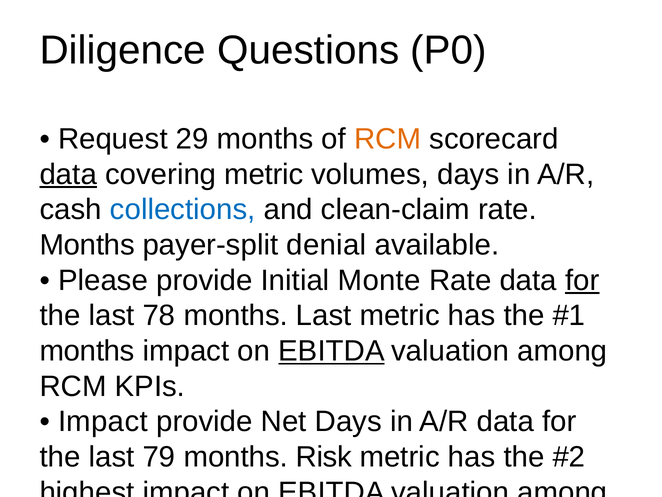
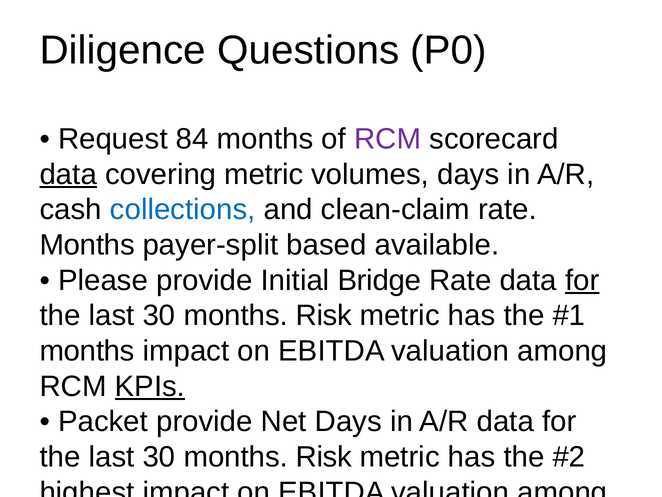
29: 29 -> 84 (192, 139)
RCM colour: orange -> purple (388, 139)
payer-split denial: denial -> based (327, 245)
Monte: Monte -> Bridge (379, 280)
78: 78 -> 30 (159, 315)
Last: Last -> Risk (324, 315)
EBITDA underline: present -> none (332, 351)
KPIs underline: none -> present (150, 386)
Impact: Impact -> Packet (103, 421)
79: 79 -> 30 (159, 457)
